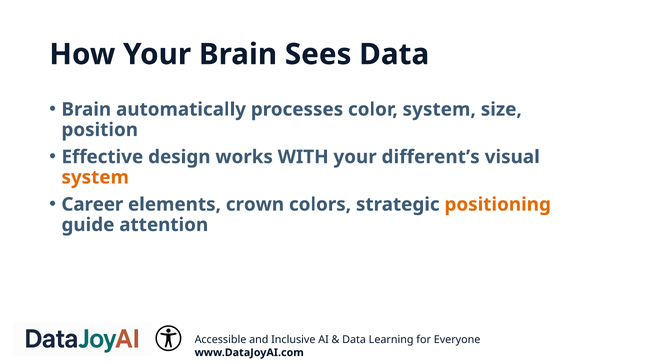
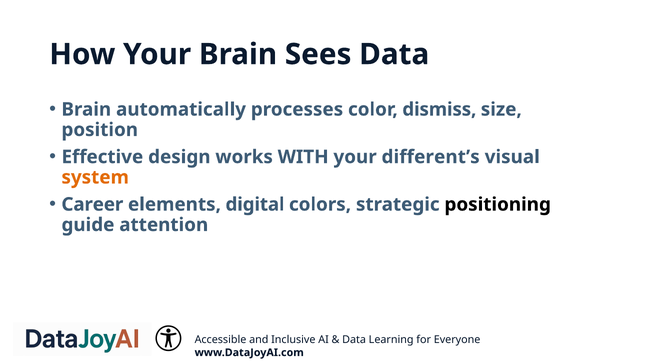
color system: system -> dismiss (439, 109)
crown: crown -> digital (255, 204)
positioning colour: orange -> black (498, 204)
